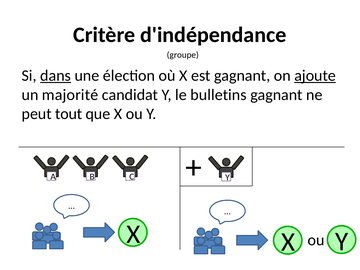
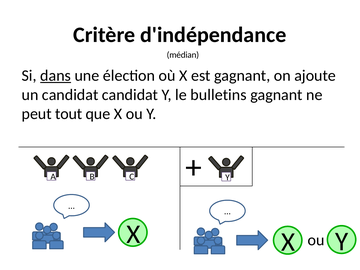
groupe: groupe -> médian (183, 55)
ajoute underline: present -> none (315, 76)
un majorité: majorité -> candidat (70, 95)
